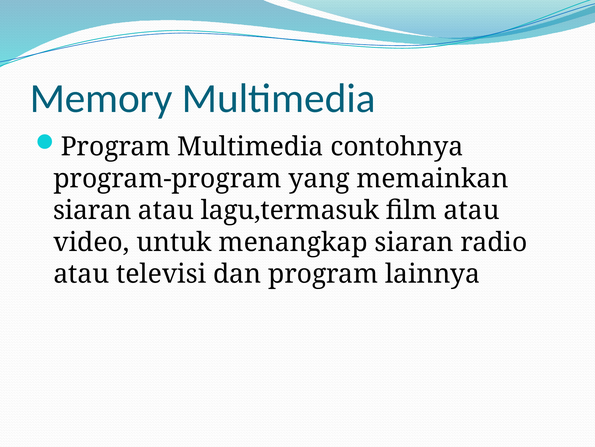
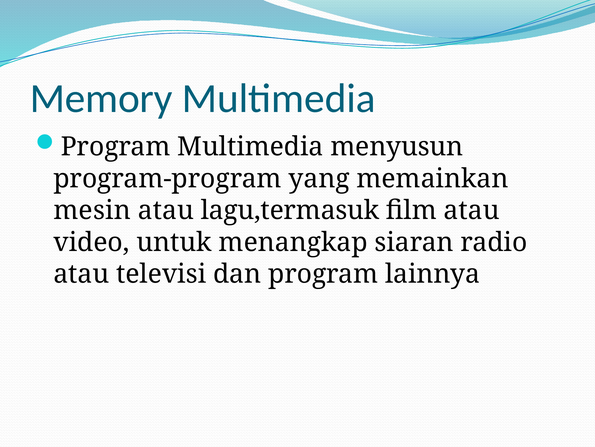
contohnya: contohnya -> menyusun (397, 147)
siaran: siaran -> mesin (92, 210)
